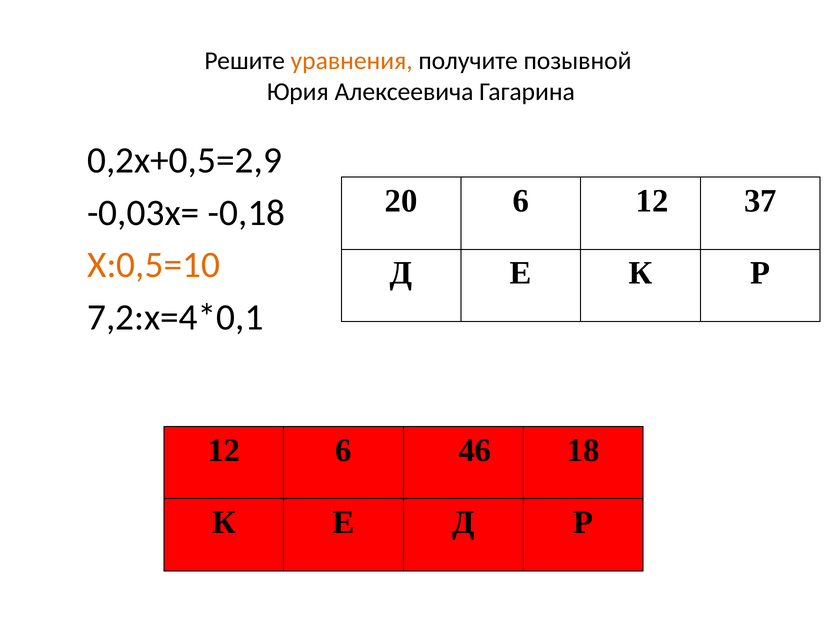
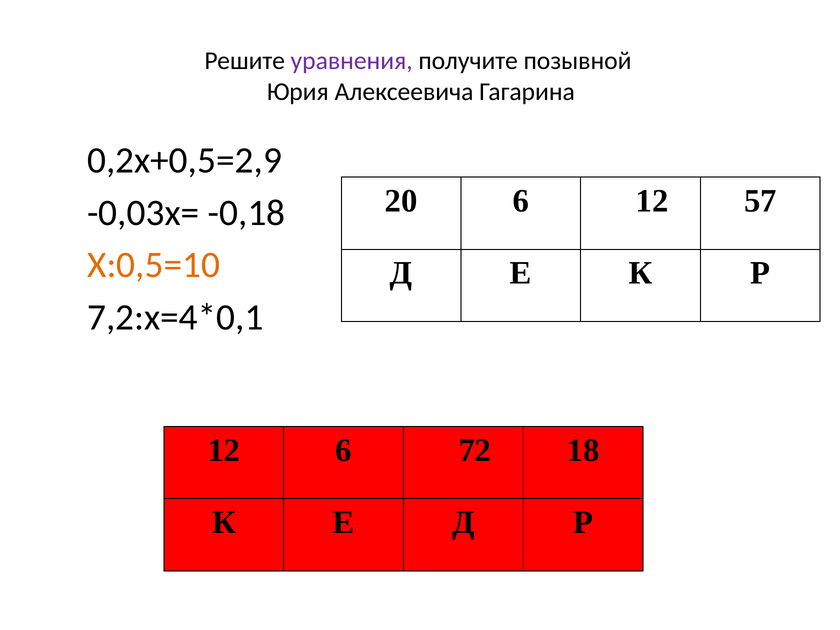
уравнения colour: orange -> purple (352, 61)
37: 37 -> 57 (760, 201)
46: 46 -> 72 (475, 450)
